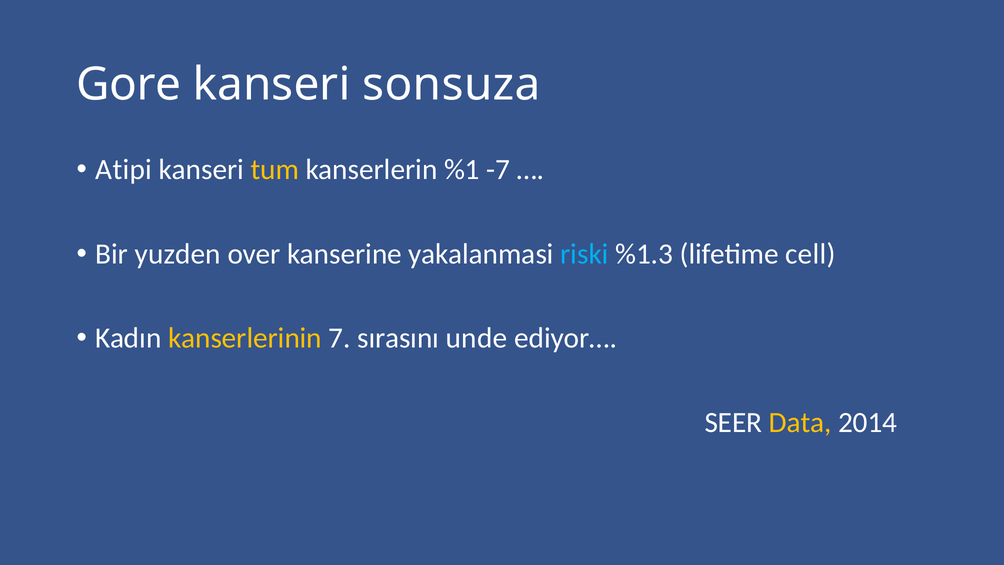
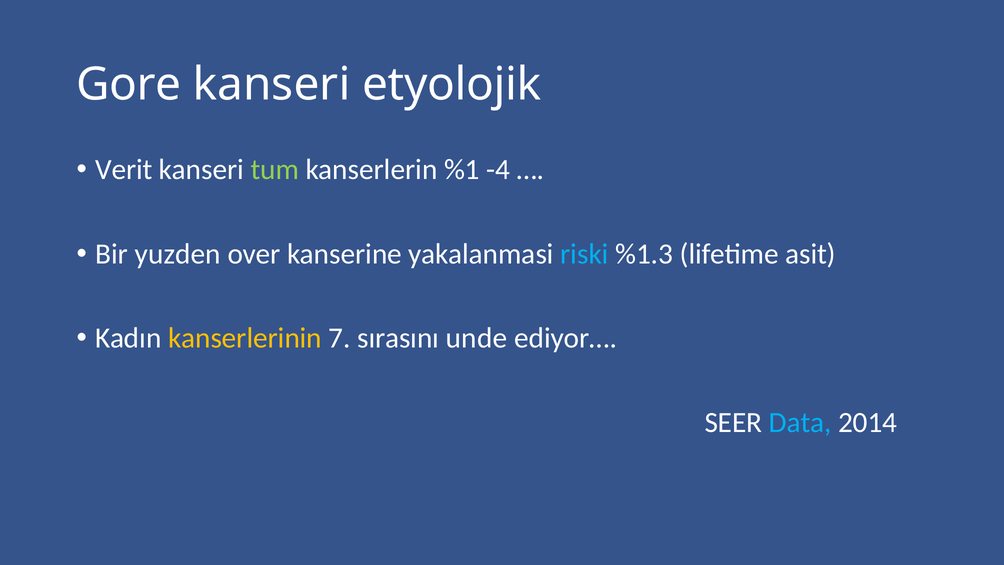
sonsuza: sonsuza -> etyolojik (452, 84)
Atipi: Atipi -> Verit (124, 170)
tum colour: yellow -> light green (275, 170)
-7: -7 -> -4 (498, 170)
cell: cell -> asit (811, 254)
Data colour: yellow -> light blue (800, 422)
